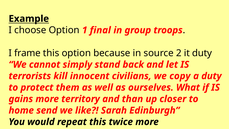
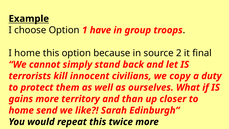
final: final -> have (100, 30)
I frame: frame -> home (27, 53)
it duty: duty -> final (202, 53)
